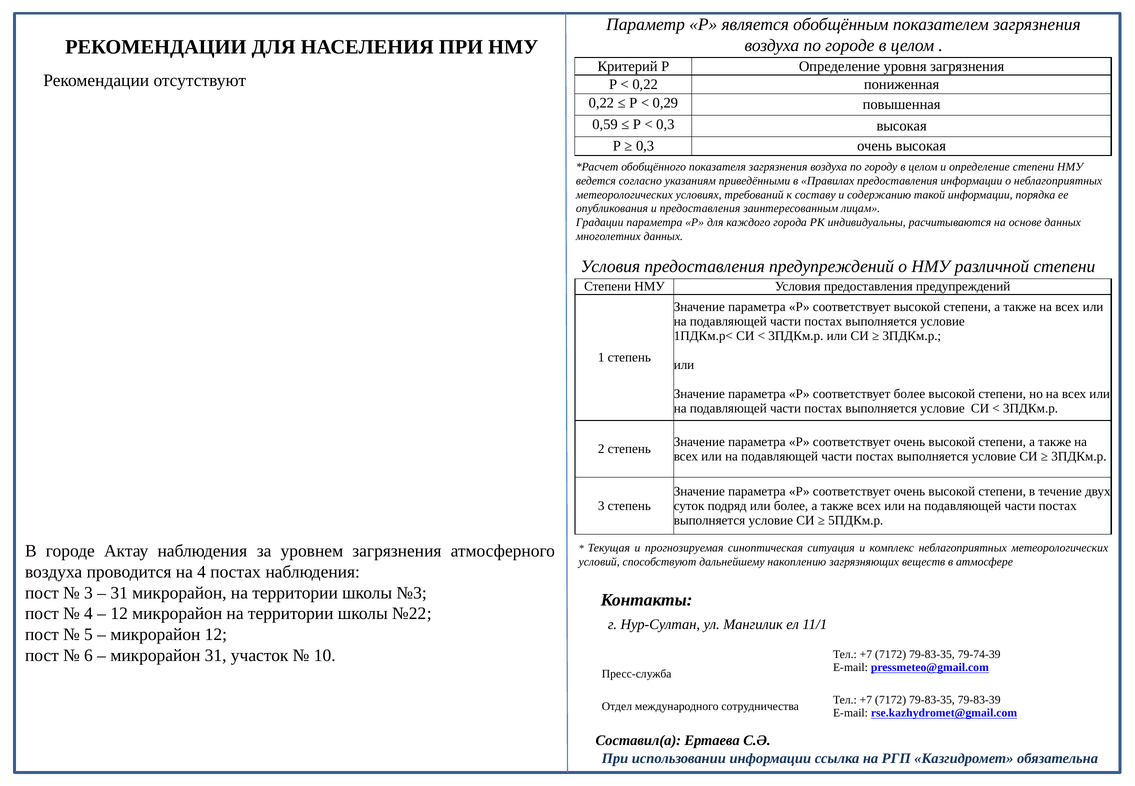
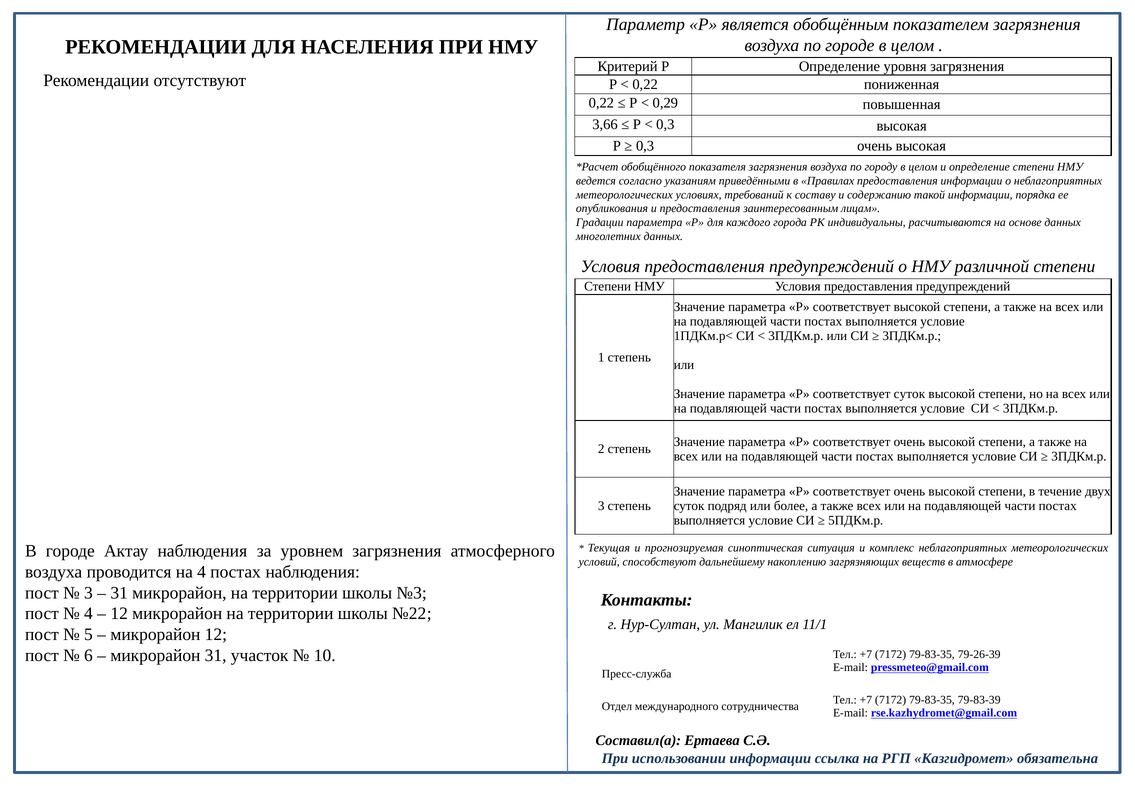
0,59: 0,59 -> 3,66 (605, 124)
соответствует более: более -> суток (909, 394)
79-74-39: 79-74-39 -> 79-26-39 (979, 654)
